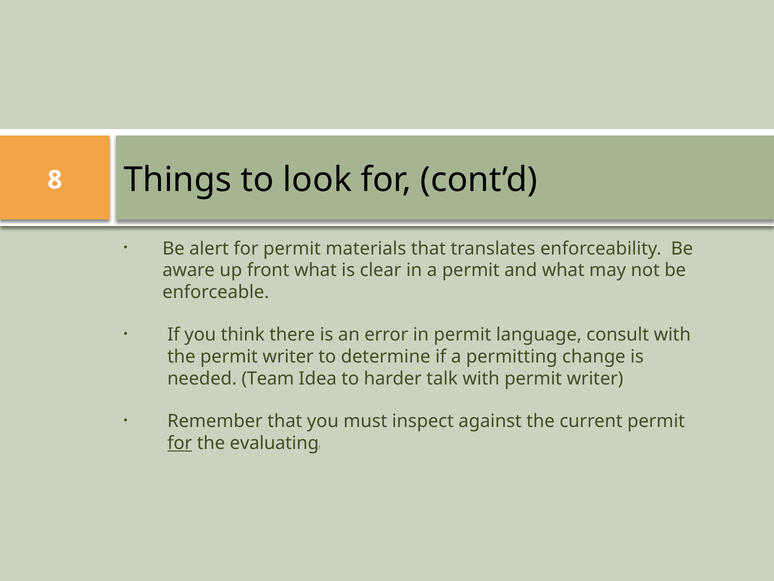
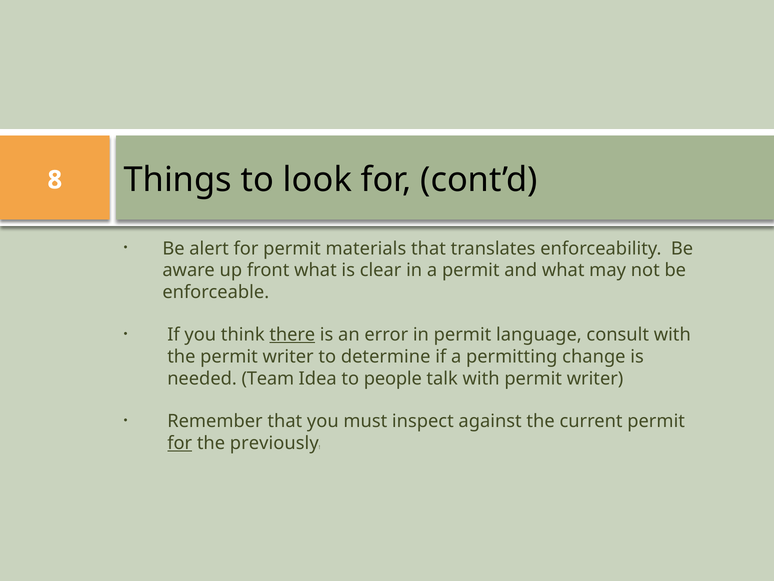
there underline: none -> present (292, 334)
harder: harder -> people (393, 378)
evaluating: evaluating -> previously (274, 443)
